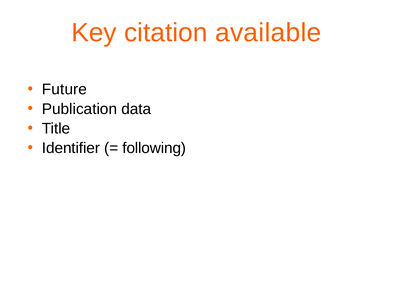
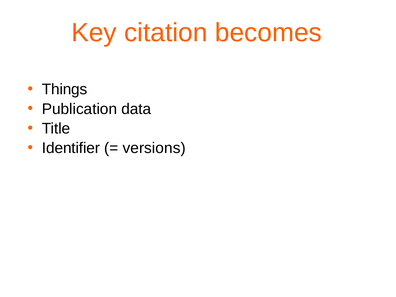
available: available -> becomes (268, 33)
Future: Future -> Things (65, 89)
following: following -> versions (154, 148)
